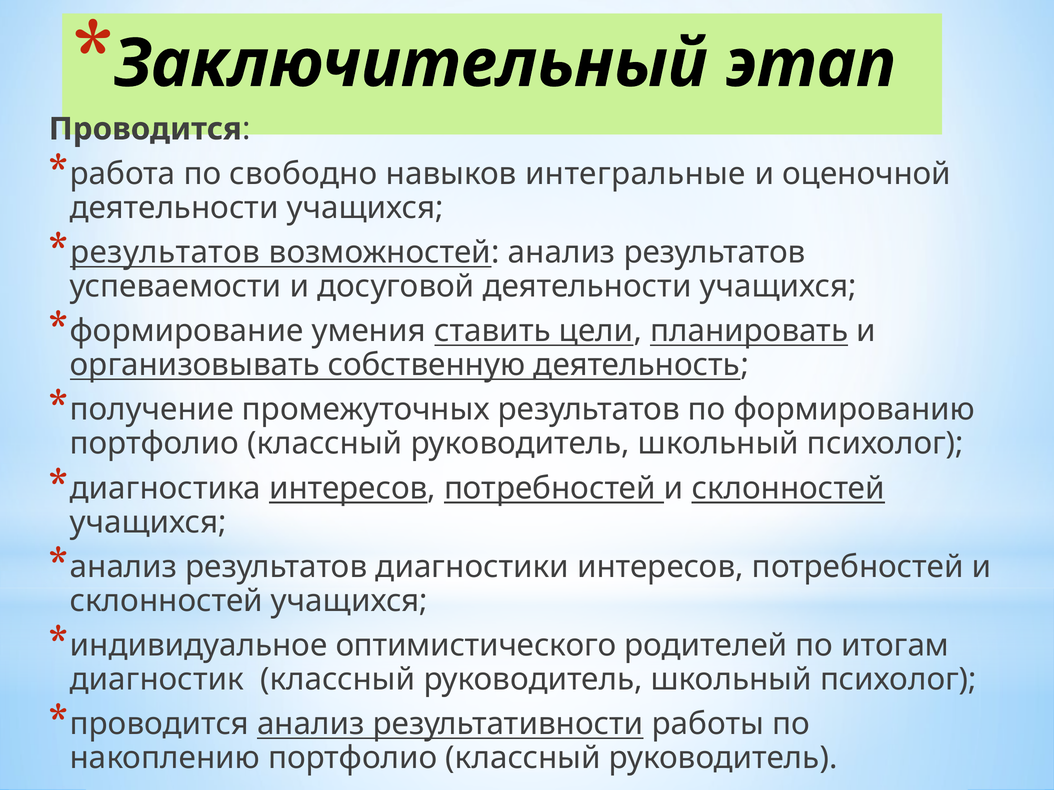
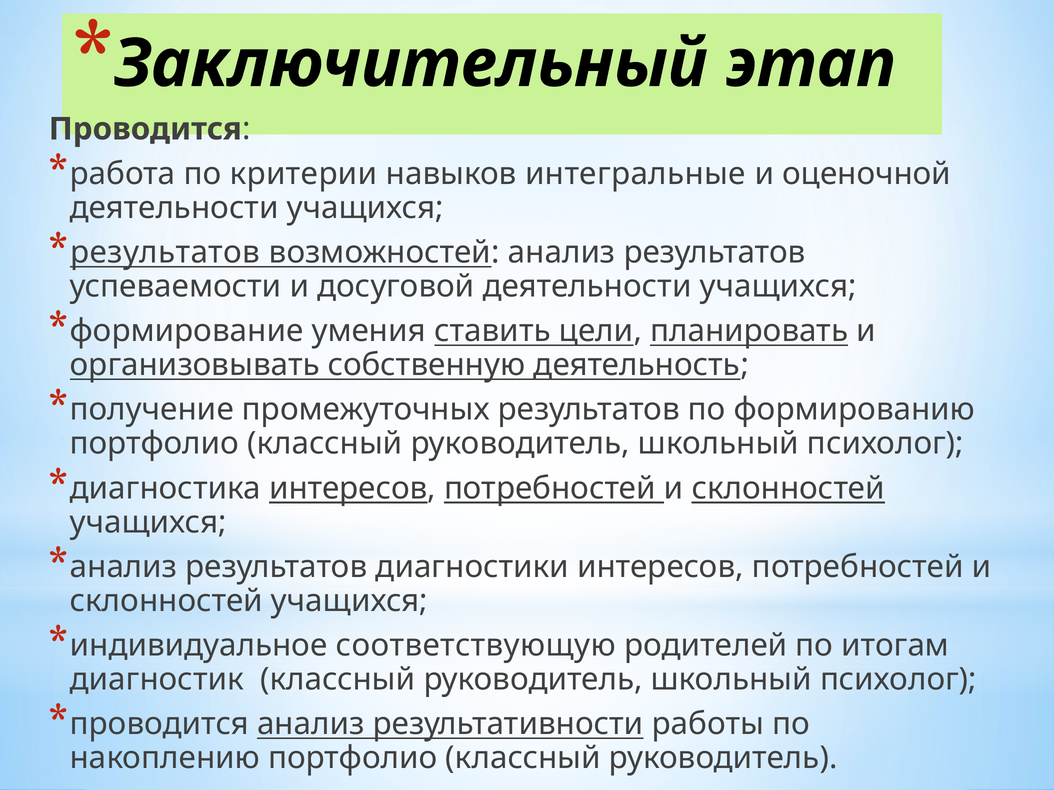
свободно: свободно -> критерии (303, 174)
оптимистического: оптимистического -> соответствующую (476, 646)
